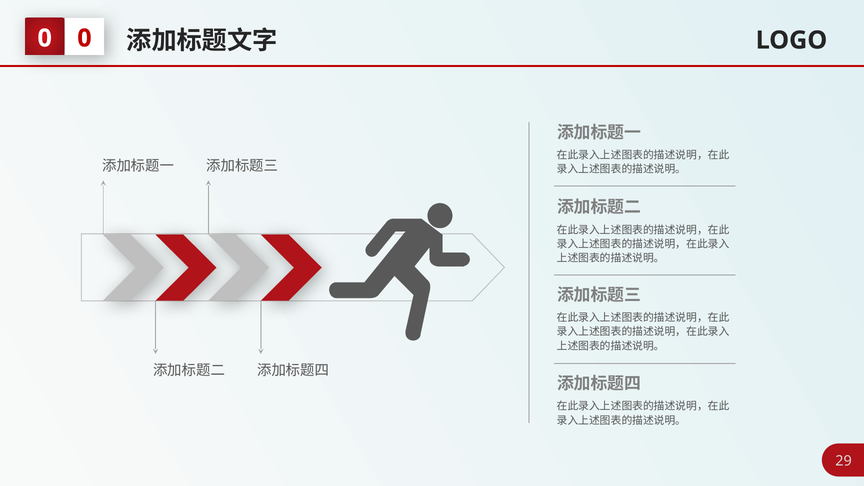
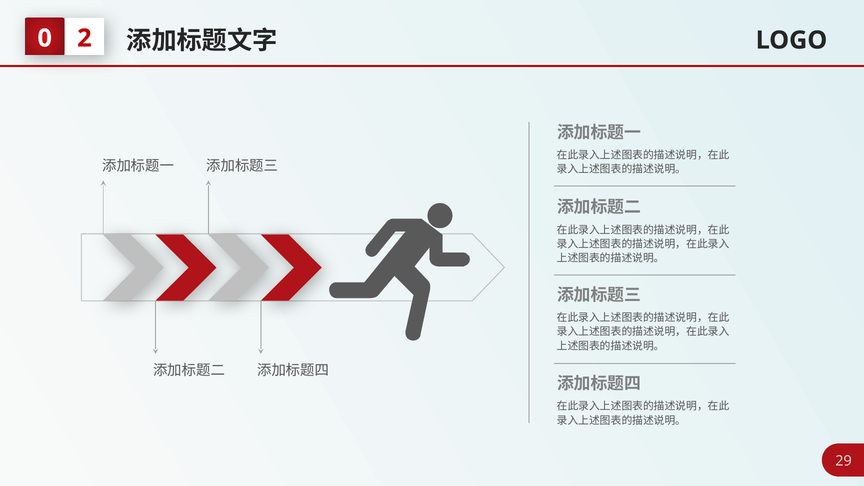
0: 0 -> 2 (84, 38)
